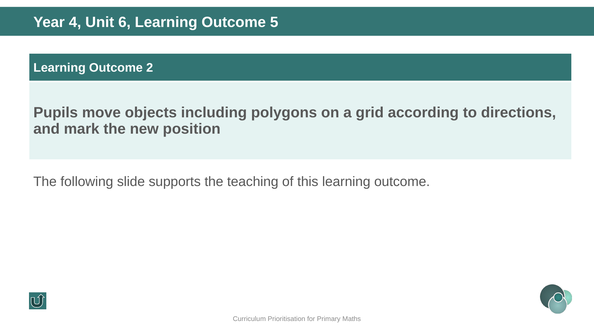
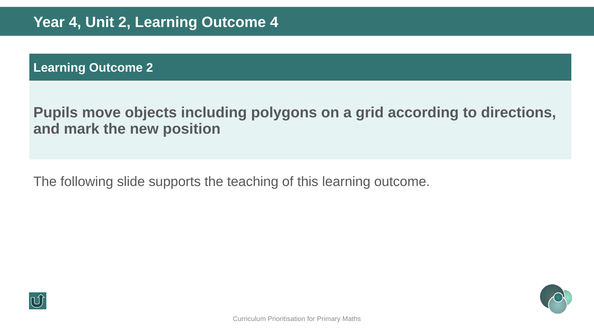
Unit 6: 6 -> 2 (124, 22)
Outcome 5: 5 -> 4 (274, 22)
